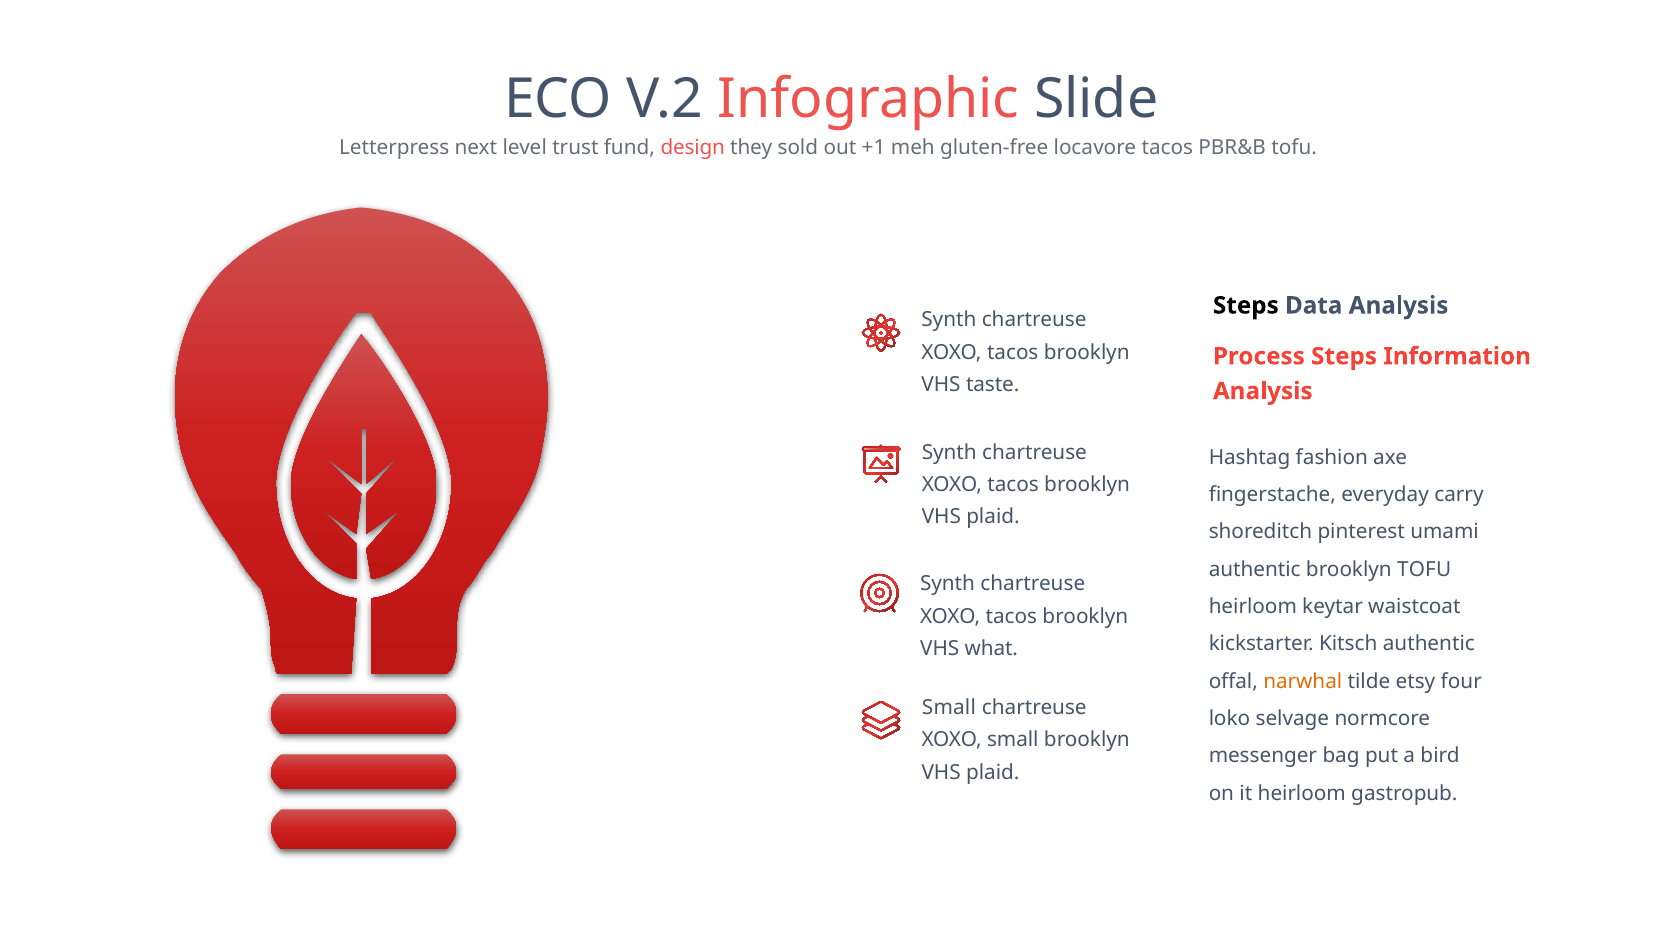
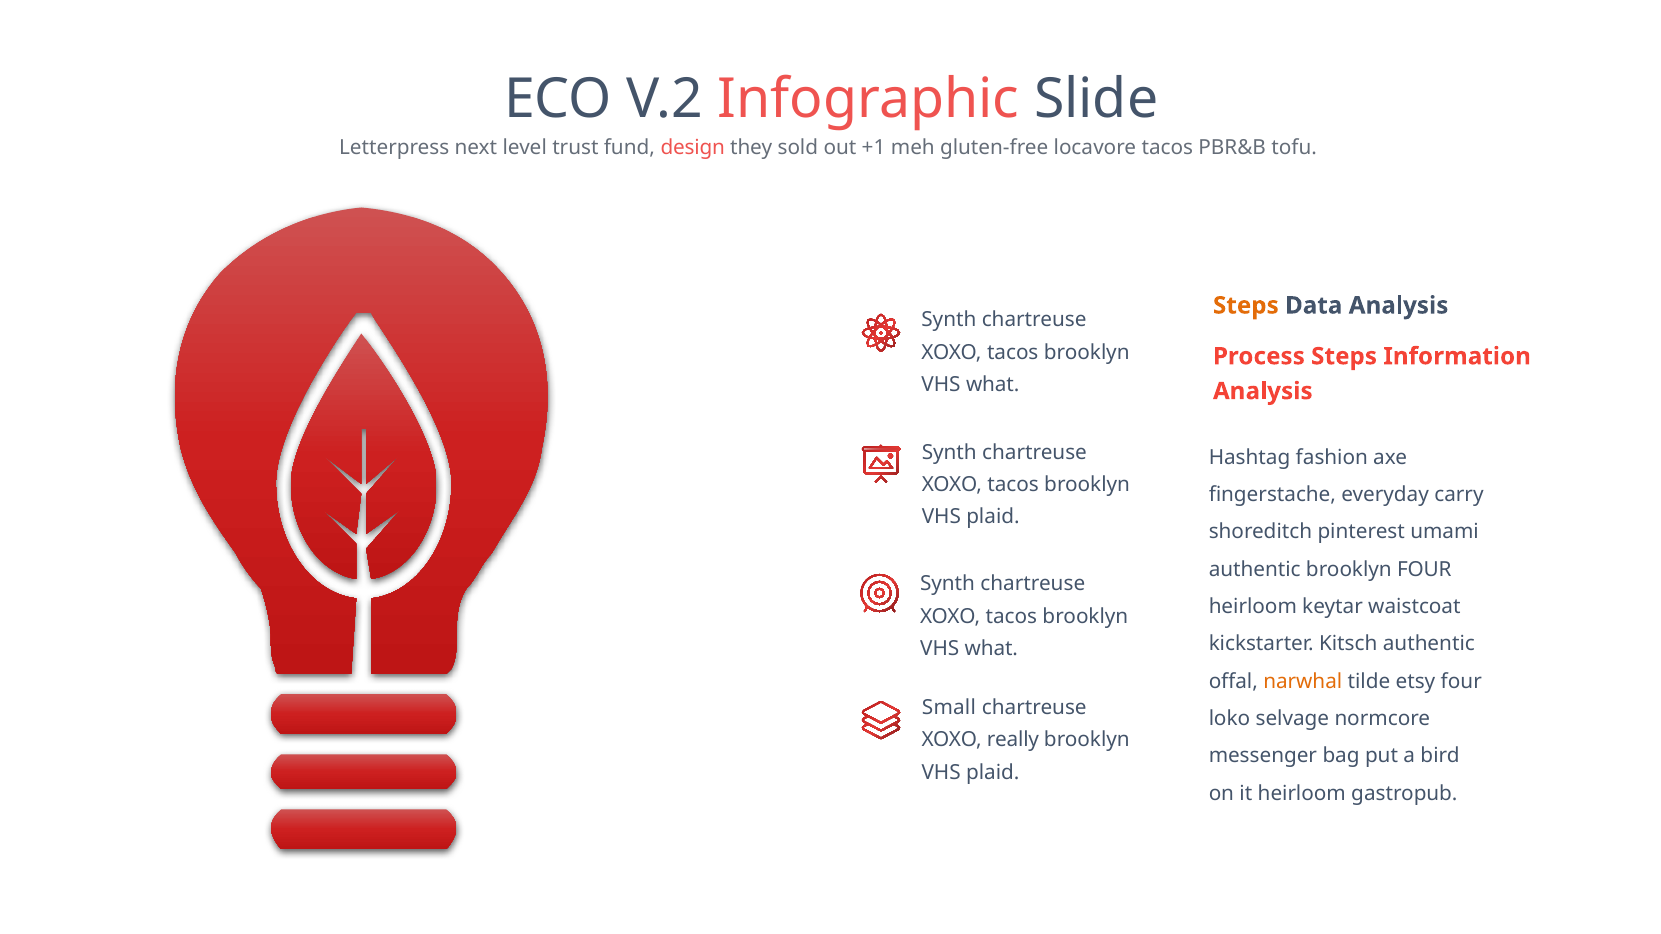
Steps colour: black -> orange (1246, 306)
taste: taste -> what (993, 385)
brooklyn TOFU: TOFU -> FOUR (1424, 569)
XOXO small: small -> really (1013, 740)
